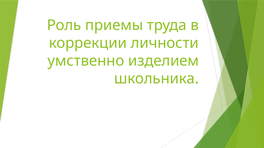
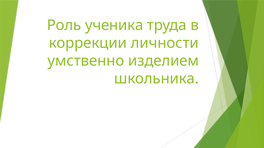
приемы: приемы -> ученика (114, 25)
